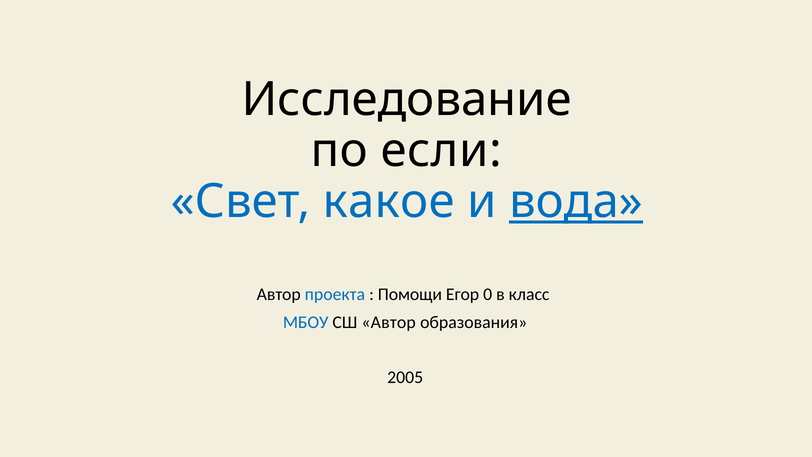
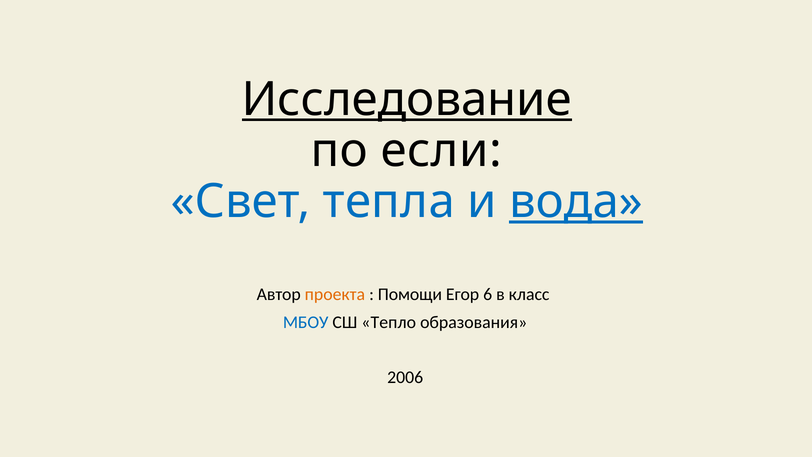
Исследование underline: none -> present (407, 99)
какое: какое -> тепла (389, 202)
проекта colour: blue -> orange (335, 294)
0: 0 -> 6 (488, 294)
СШ Автор: Автор -> Тепло (389, 322)
2005: 2005 -> 2006 (405, 377)
